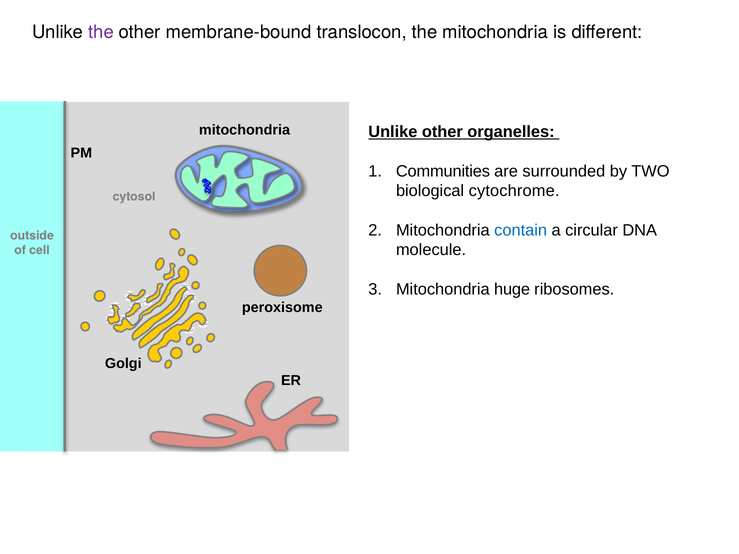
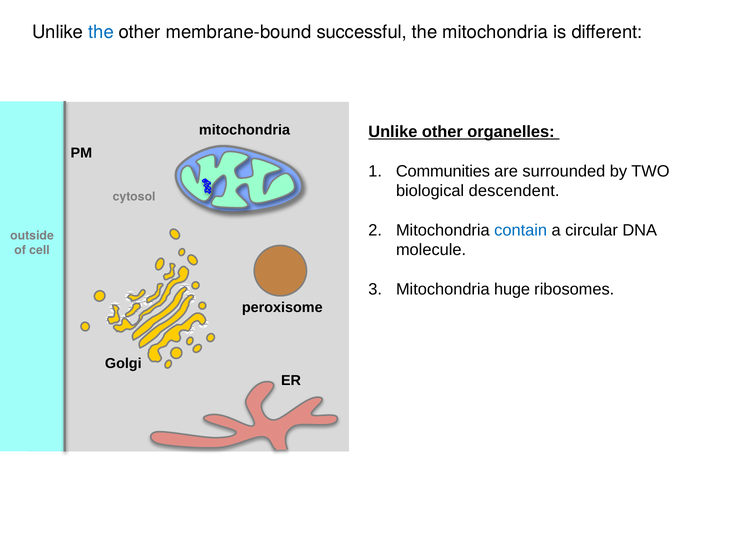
the colour: purple -> blue (101, 32)
translocon: translocon -> successful (362, 32)
cytochrome: cytochrome -> descendent (514, 191)
